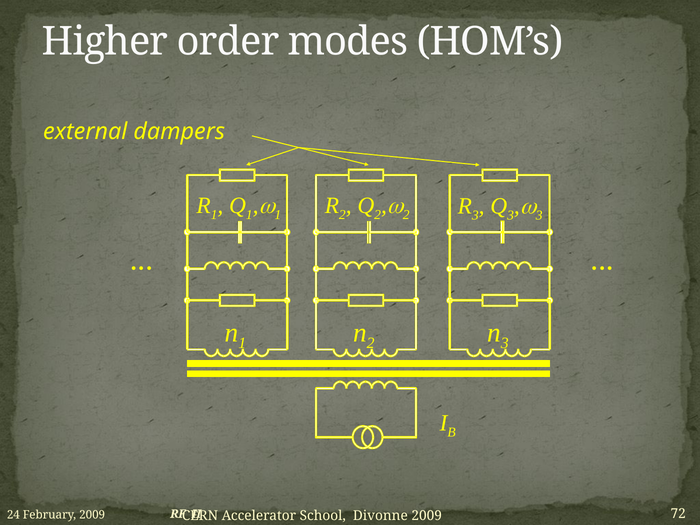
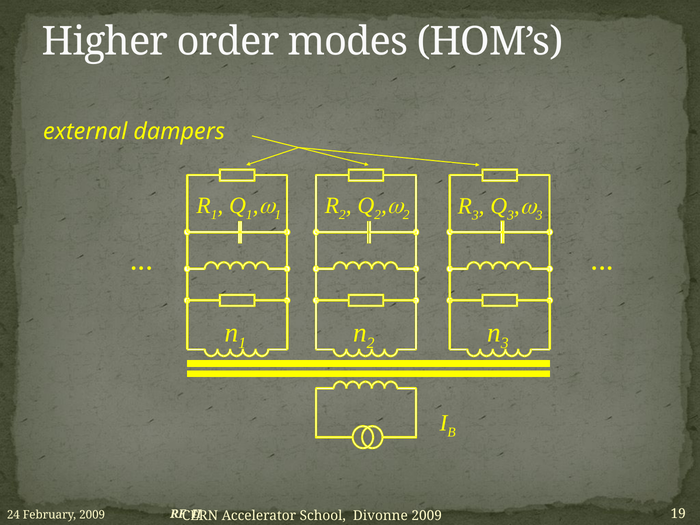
72: 72 -> 19 (678, 514)
